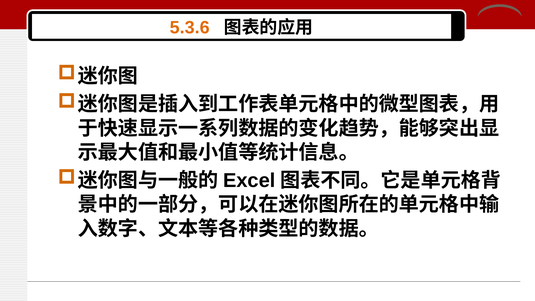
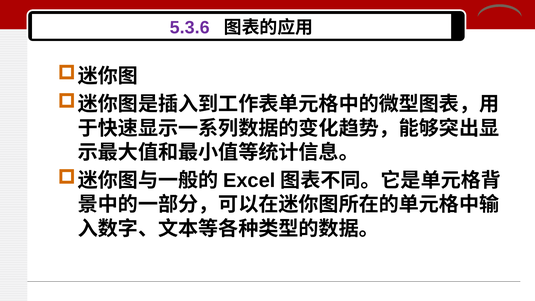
5.3.6 colour: orange -> purple (190, 28)
